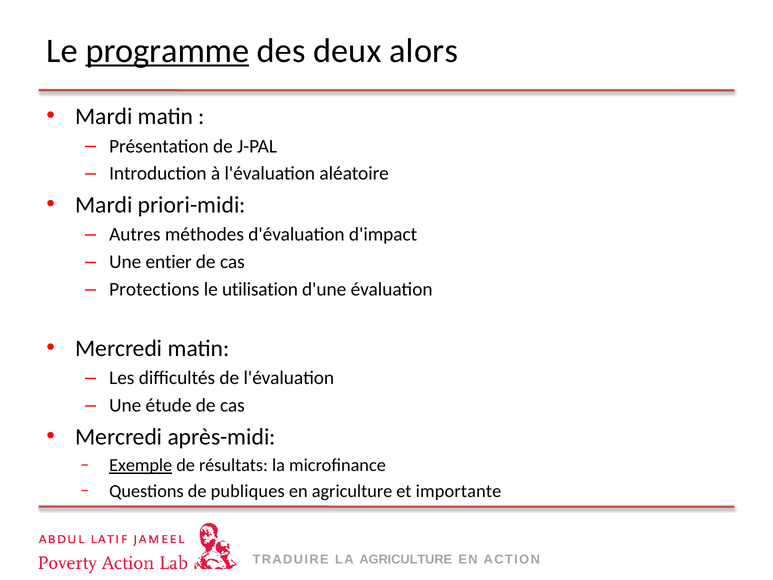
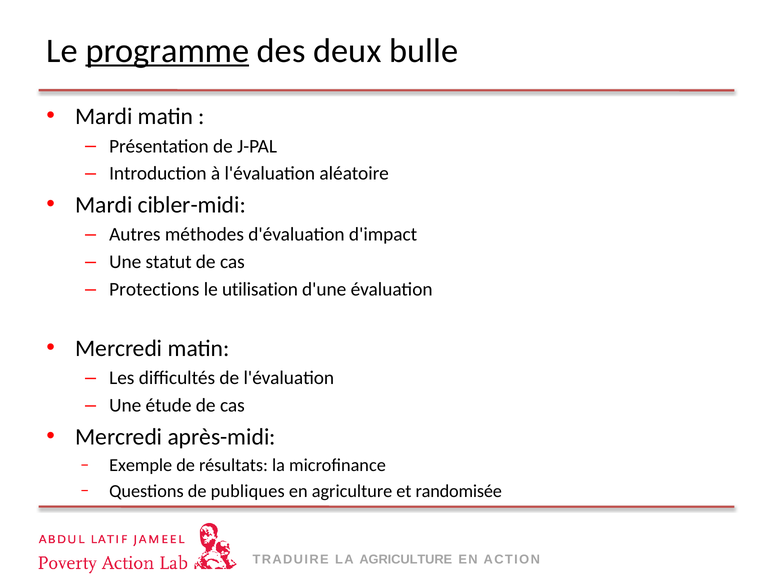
alors: alors -> bulle (424, 51)
priori-midi: priori-midi -> cibler-midi (192, 205)
entier: entier -> statut (169, 262)
Exemple underline: present -> none (141, 465)
importante: importante -> randomisée (459, 491)
